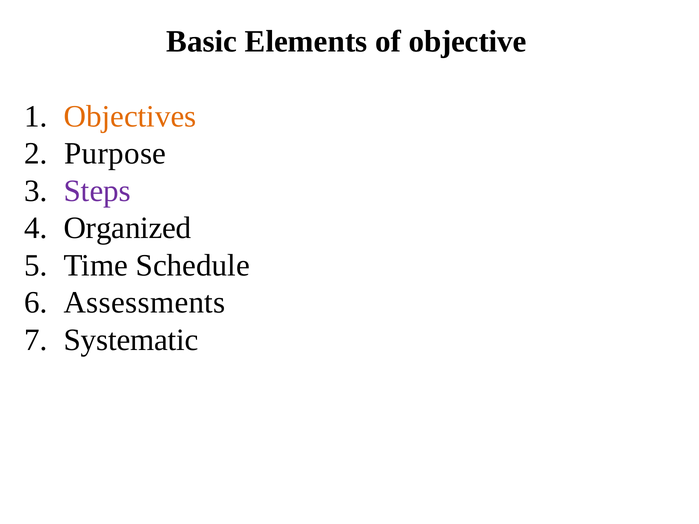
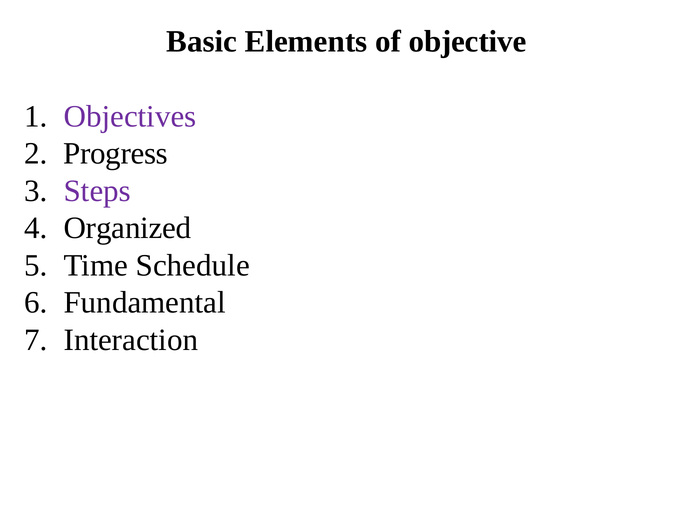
Objectives colour: orange -> purple (130, 116)
Purpose: Purpose -> Progress (116, 154)
Assessments: Assessments -> Fundamental (145, 303)
Systematic: Systematic -> Interaction (131, 340)
